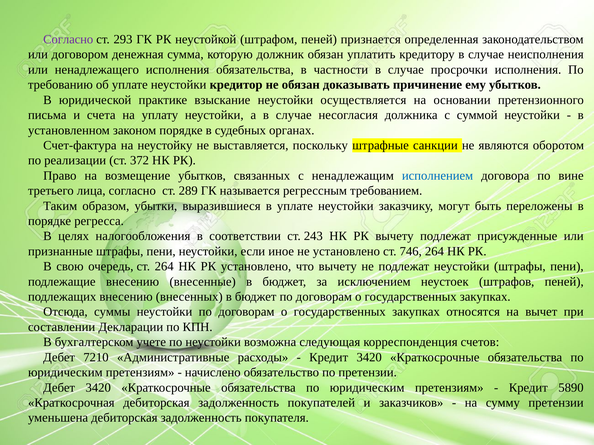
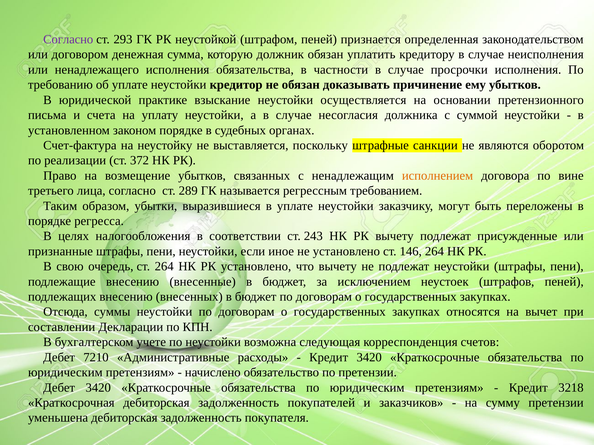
исполнением colour: blue -> orange (438, 176)
746: 746 -> 146 (411, 252)
5890: 5890 -> 3218 (571, 388)
